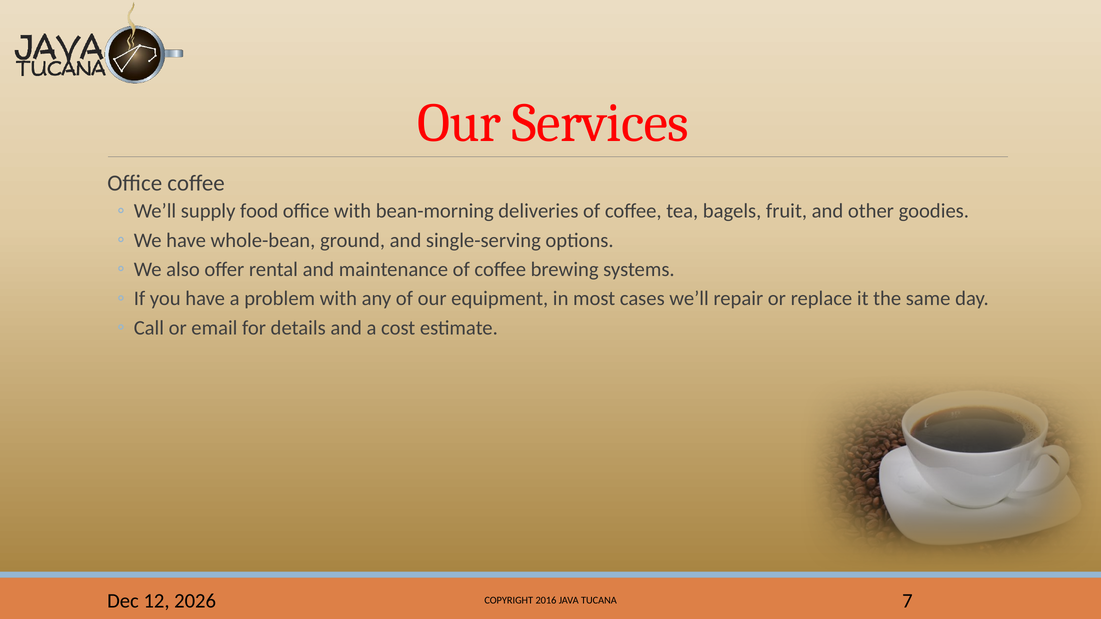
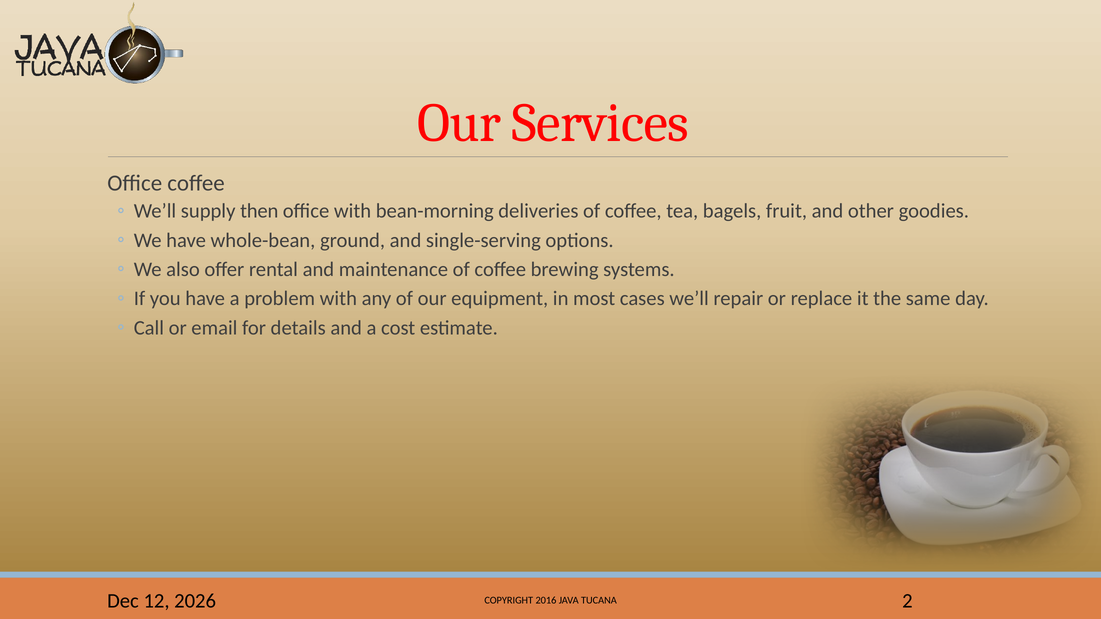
food: food -> then (259, 211)
7: 7 -> 2 (907, 601)
